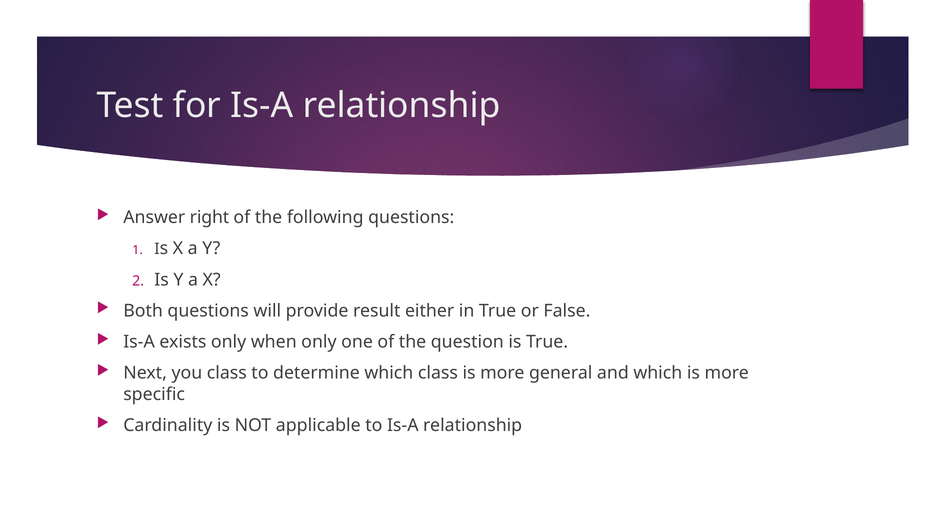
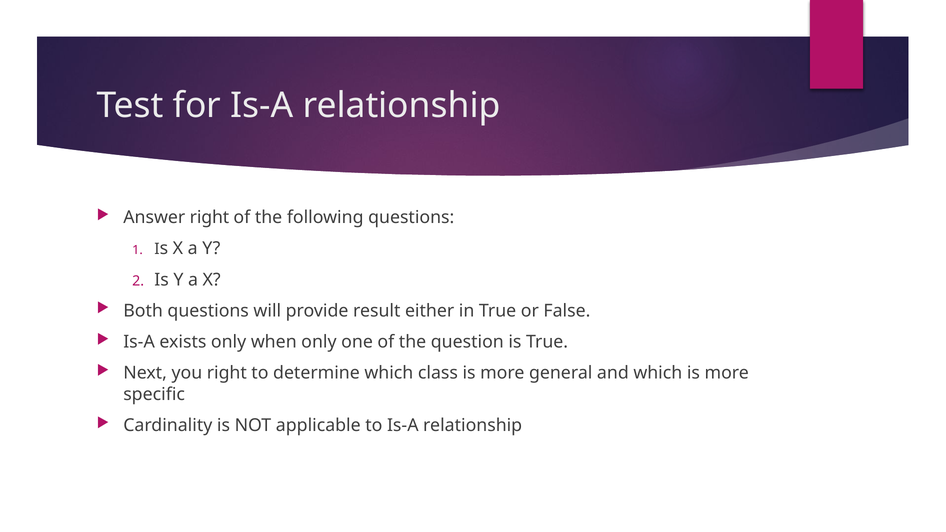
you class: class -> right (227, 373)
